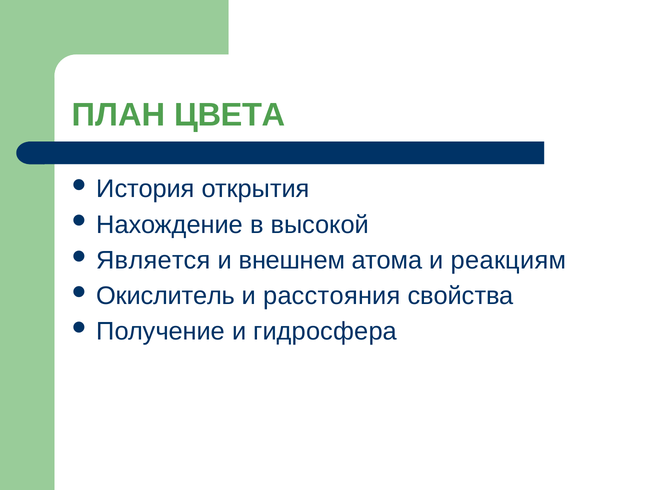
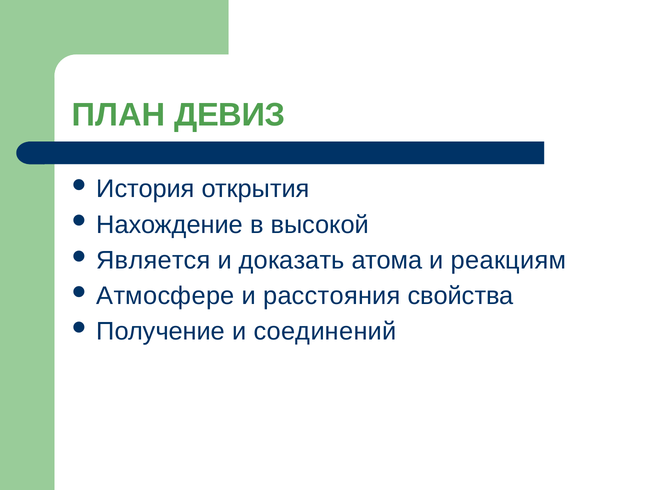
ЦВЕТА: ЦВЕТА -> ДЕВИЗ (230, 115)
внешнем: внешнем -> доказать (292, 260)
Окислитель: Окислитель -> Атмосфере (165, 296)
гидросфера: гидросфера -> соединений (325, 331)
